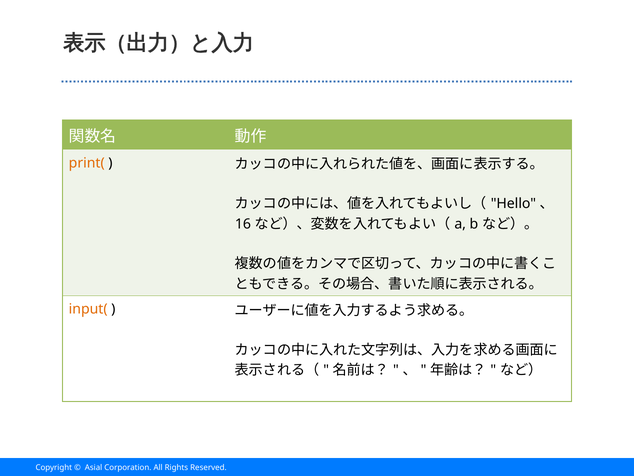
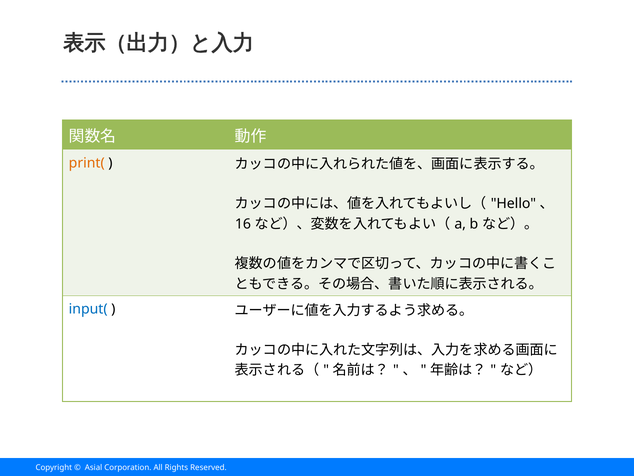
input( colour: orange -> blue (88, 309)
